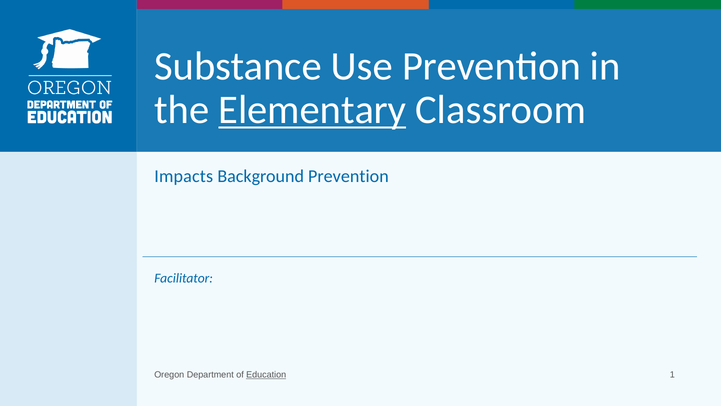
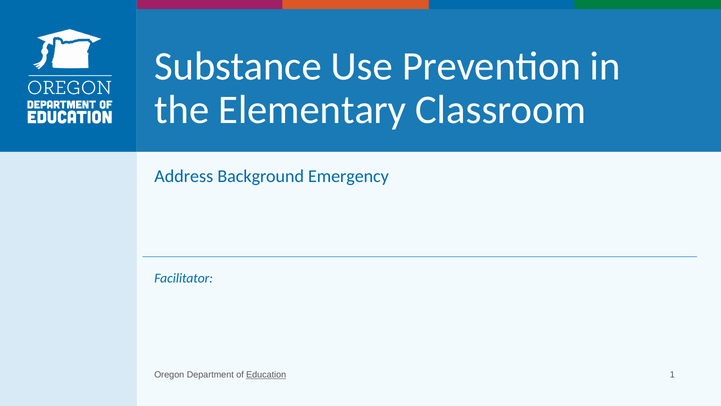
Elementary underline: present -> none (312, 110)
Impacts: Impacts -> Address (184, 176)
Background Prevention: Prevention -> Emergency (348, 176)
